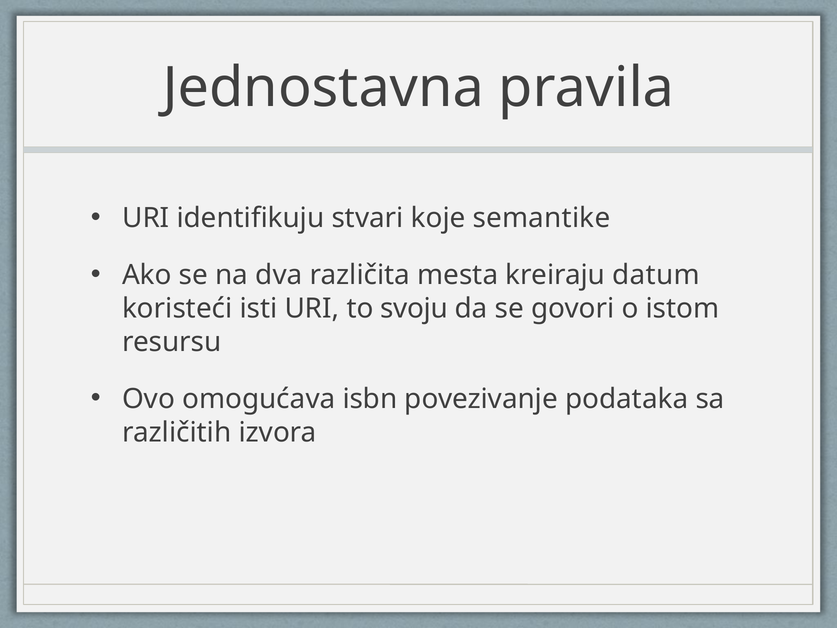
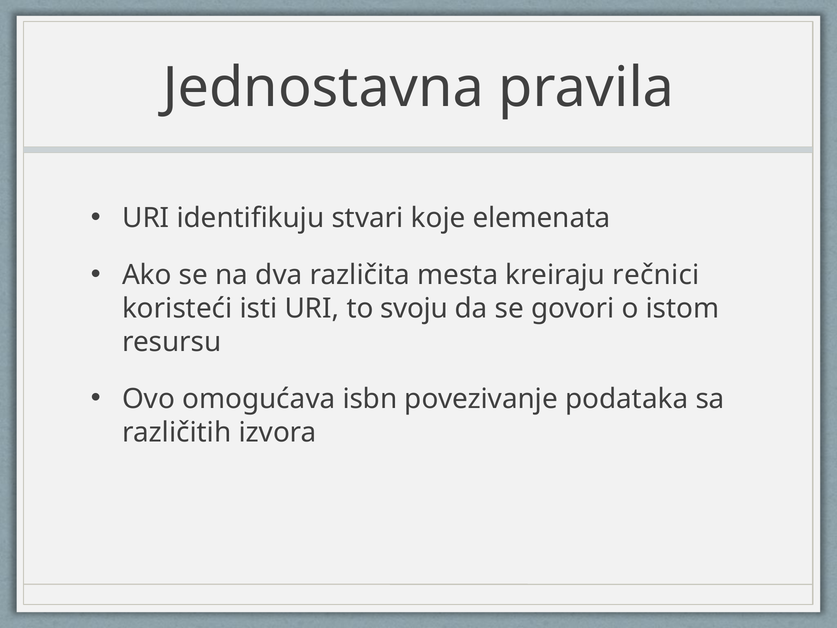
semantike: semantike -> elemenata (542, 218)
datum: datum -> rečnici (656, 275)
